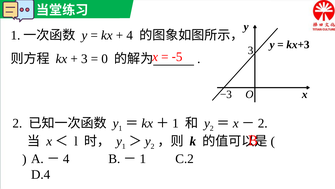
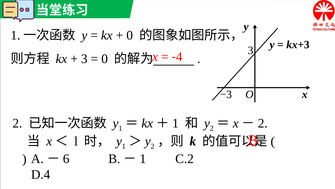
4: 4 -> 0 (130, 35)
5: 5 -> 4 (179, 57)
4: 4 -> 6 (66, 158)
